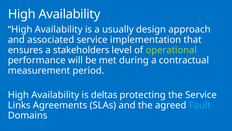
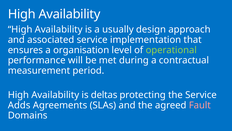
stakeholders: stakeholders -> organisation (81, 50)
Links: Links -> Adds (19, 105)
Fault colour: light blue -> pink (200, 105)
